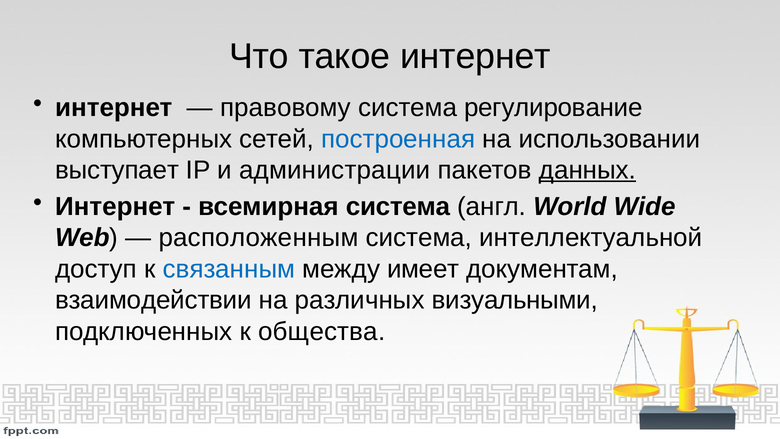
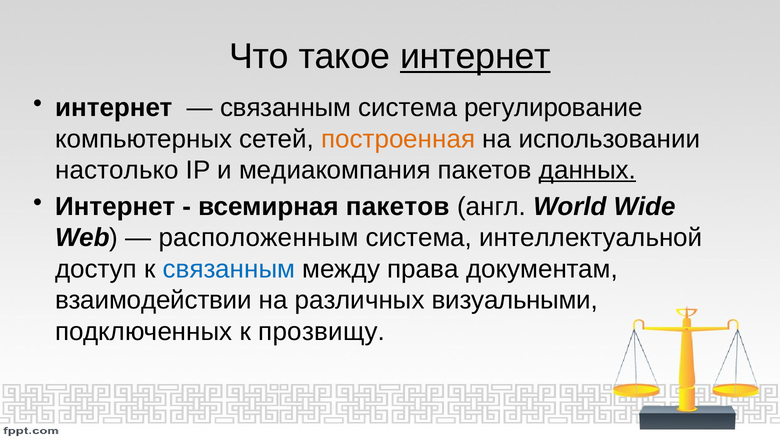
интернет underline: none -> present (475, 57)
правовому: правовому -> связанным (286, 108)
построенная colour: blue -> orange (398, 139)
выступает: выступает -> настолько (117, 170)
администрации: администрации -> медиакомпания (335, 170)
всемирная система: система -> пакетов (398, 207)
имеет: имеет -> права (423, 269)
общества: общества -> прозвищу (322, 331)
